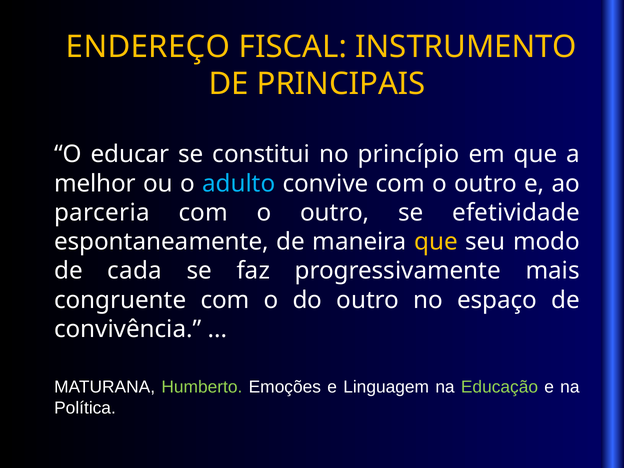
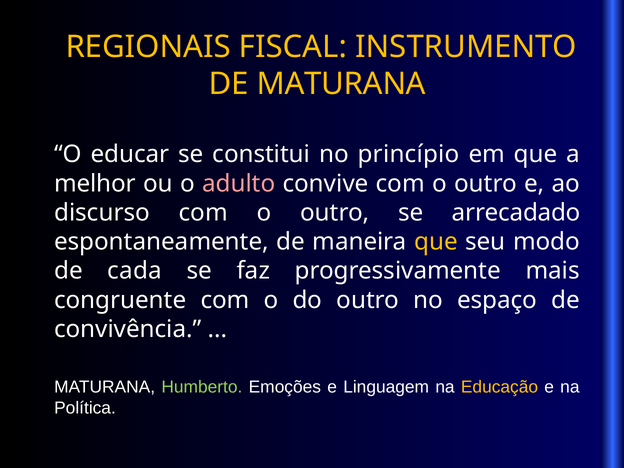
ENDEREÇO: ENDEREÇO -> REGIONAIS (148, 47)
DE PRINCIPAIS: PRINCIPAIS -> MATURANA (341, 84)
adulto colour: light blue -> pink (239, 184)
parceria: parceria -> discurso (102, 213)
efetividade: efetividade -> arrecadado (516, 213)
Educação colour: light green -> yellow (500, 387)
